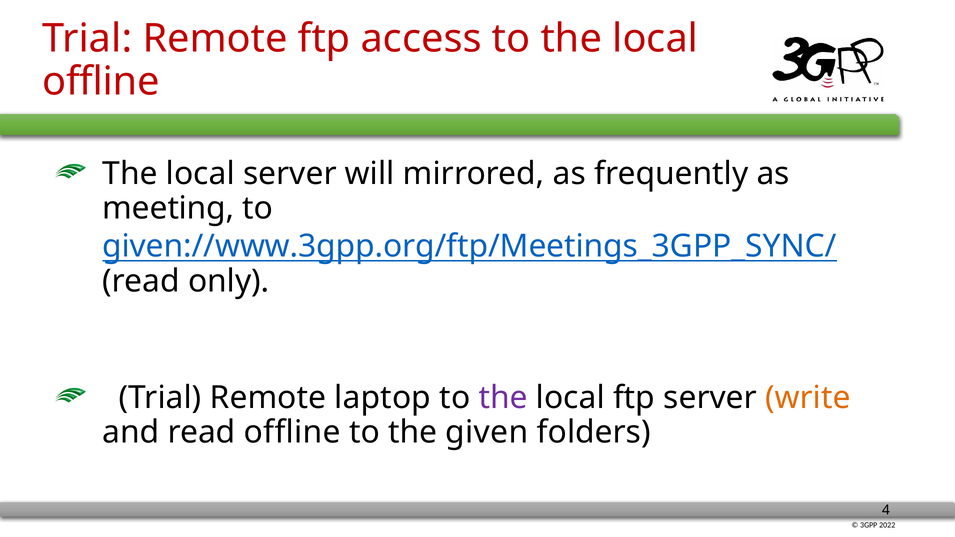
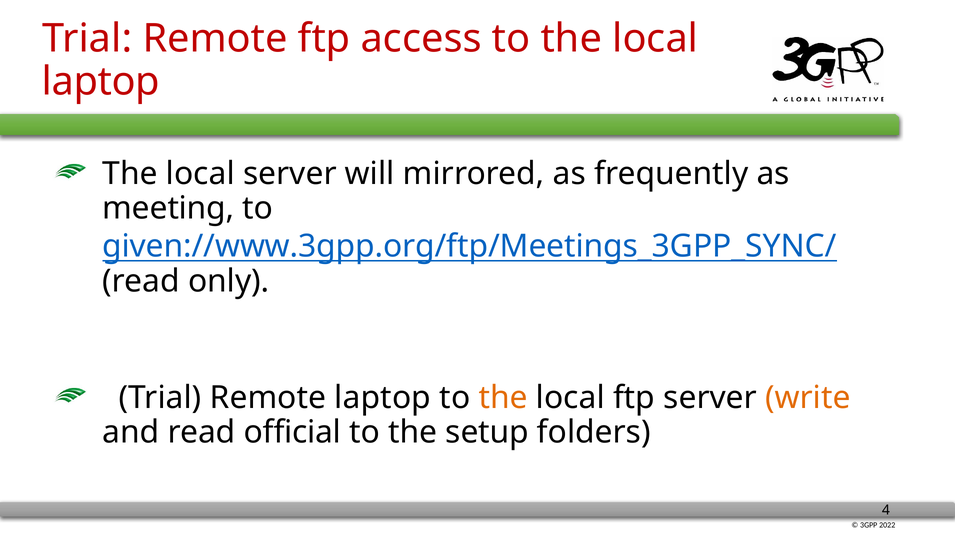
offline: offline -> laptop (101, 82)
the colour: purple -> orange (503, 398)
read offline: offline -> official (292, 432)
given: given -> setup (487, 432)
